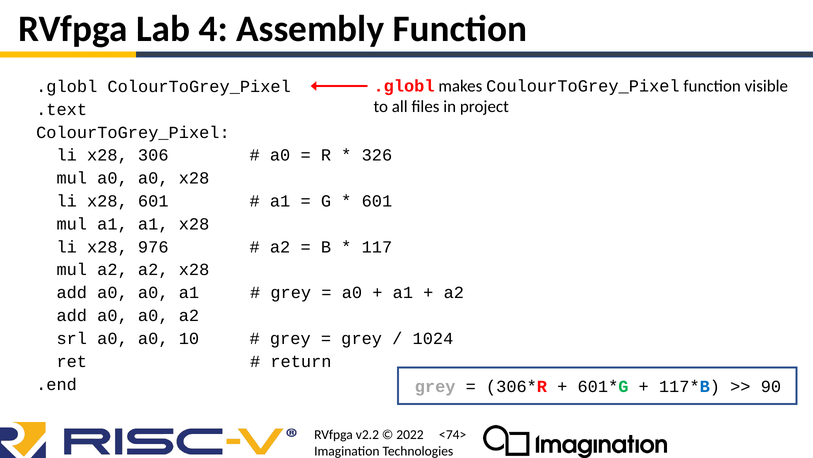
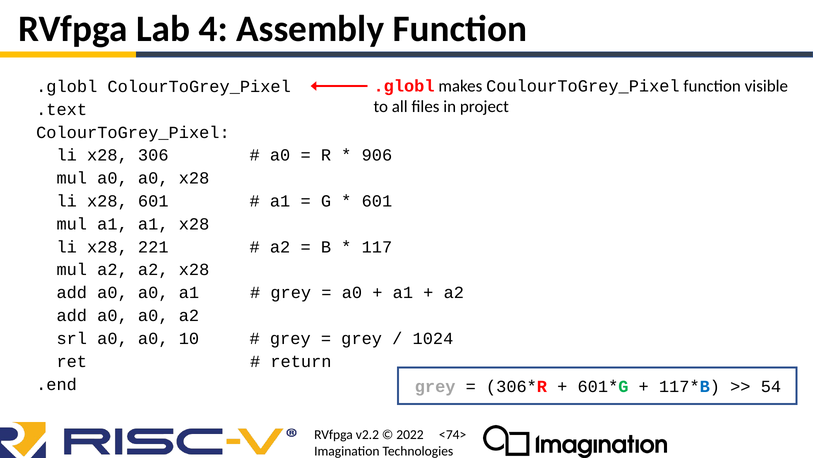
326: 326 -> 906 (377, 155)
976: 976 -> 221 (153, 247)
90: 90 -> 54 (771, 386)
